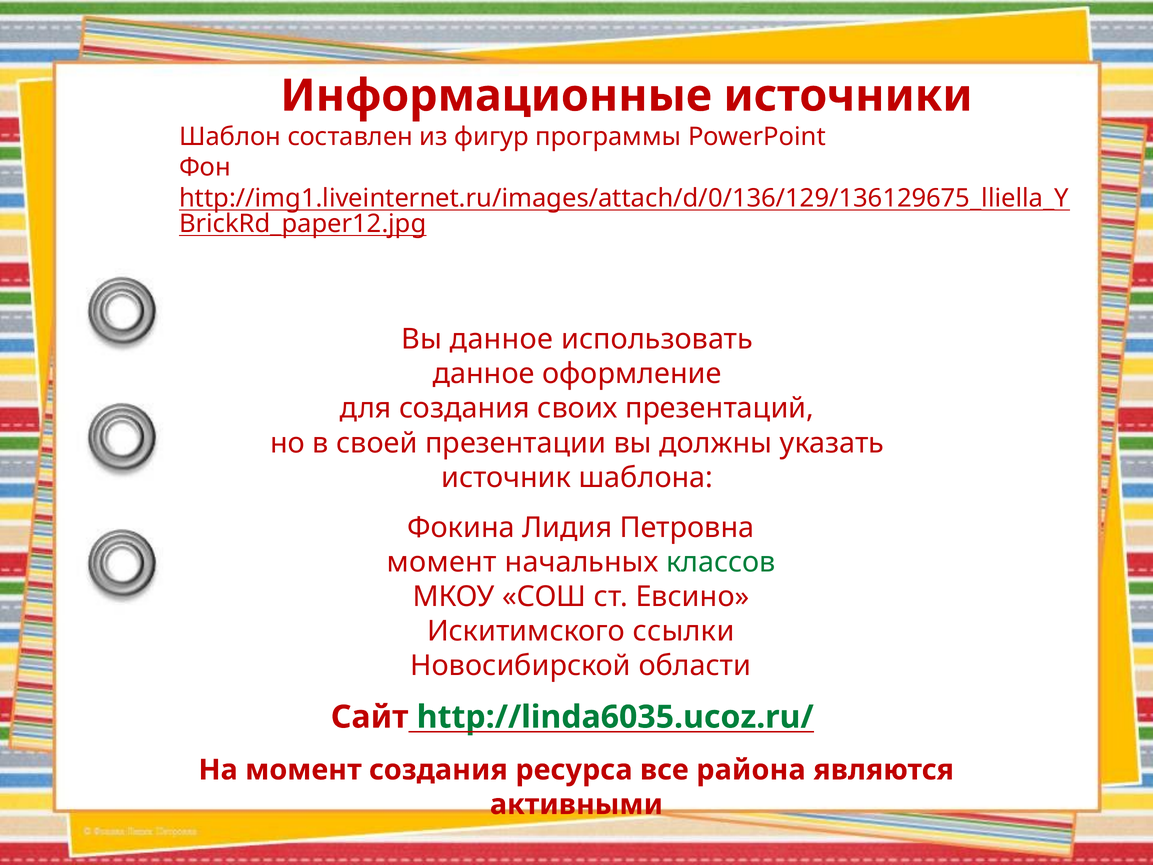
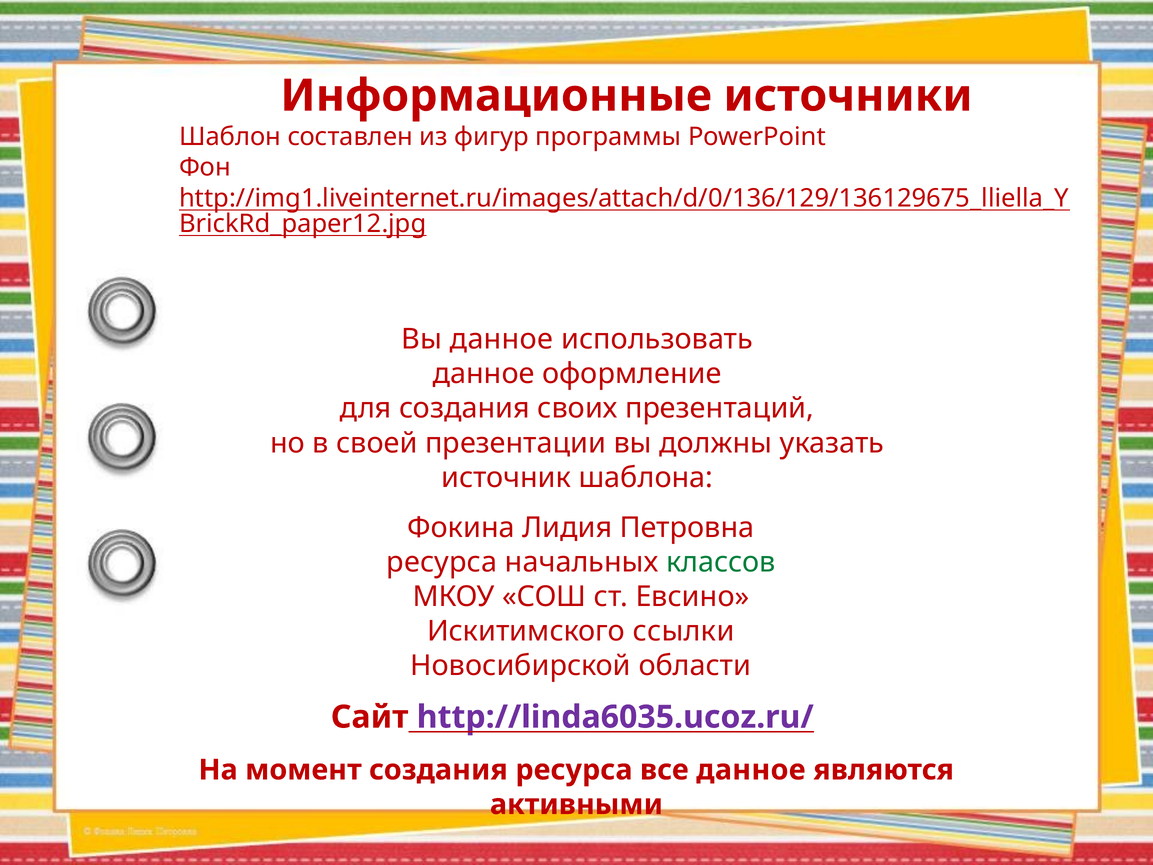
момент: момент -> ресурса (442, 562)
http://linda6035.ucoz.ru/ colour: green -> purple (615, 717)
все района: района -> данное (751, 770)
